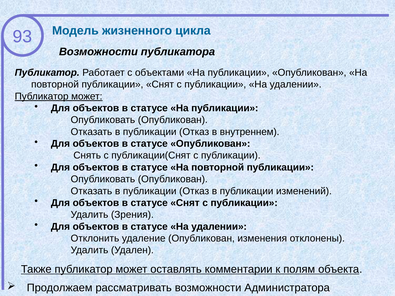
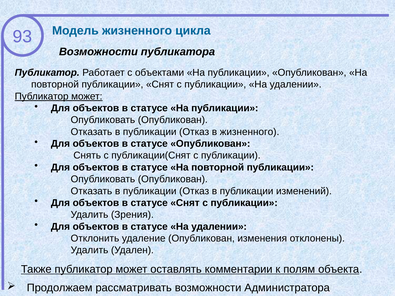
в внутреннем: внутреннем -> жизненного (250, 132)
